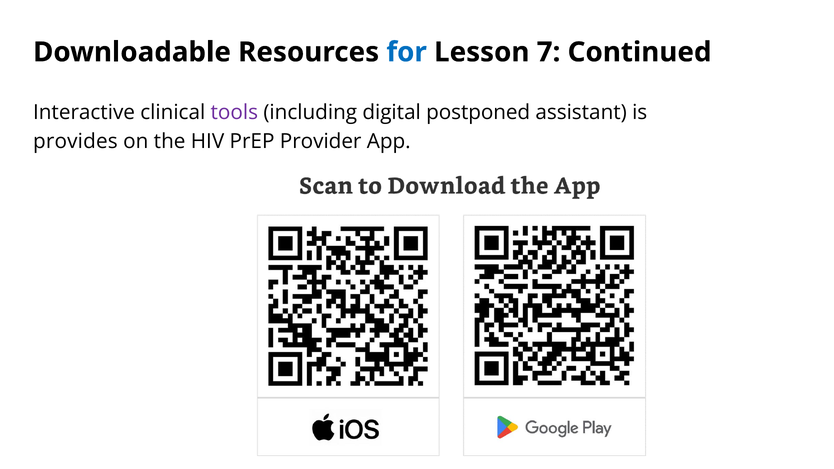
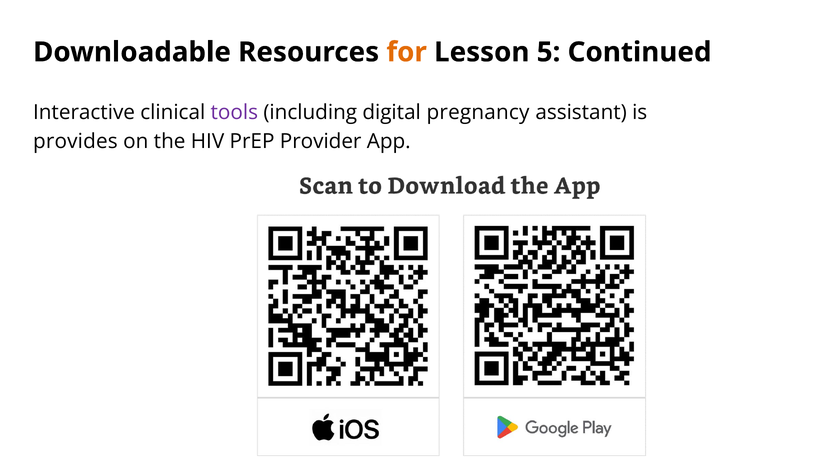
for colour: blue -> orange (407, 52)
7: 7 -> 5 (549, 52)
postponed: postponed -> pregnancy (478, 113)
